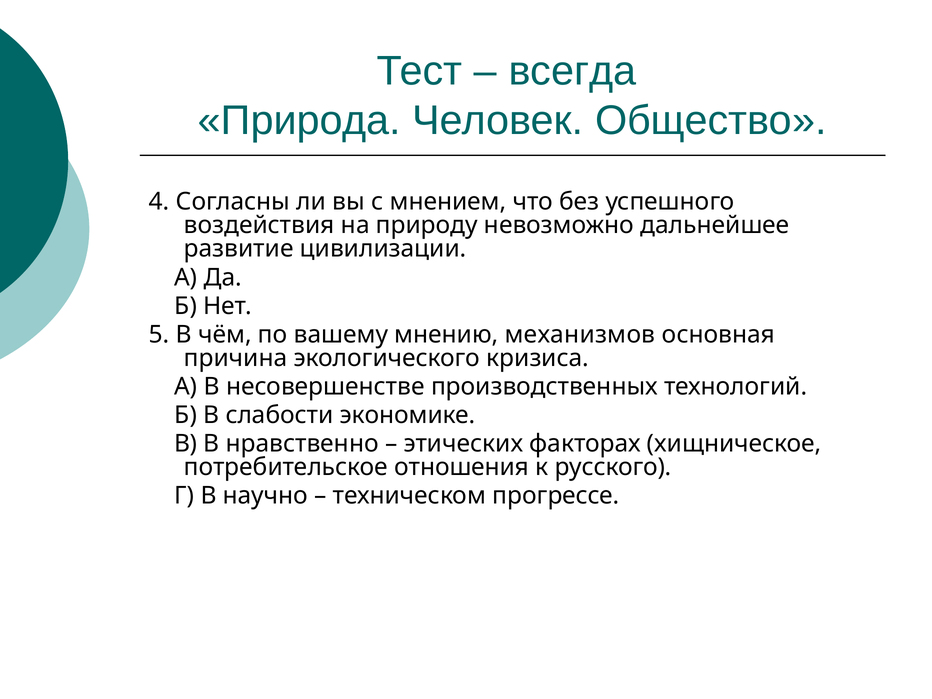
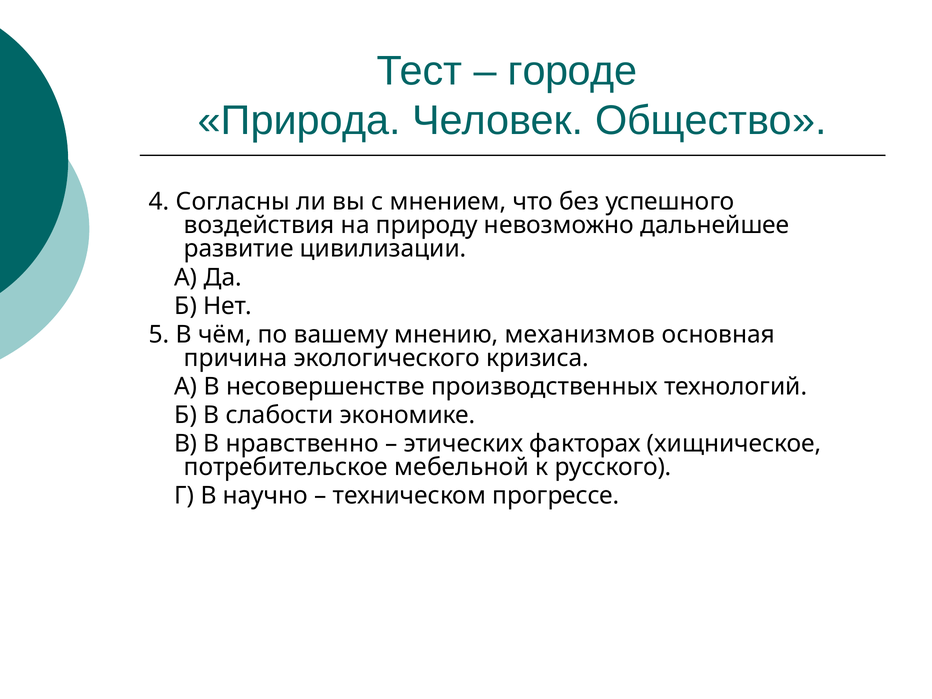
всегда: всегда -> городе (573, 71)
отношения: отношения -> мебельной (462, 467)
